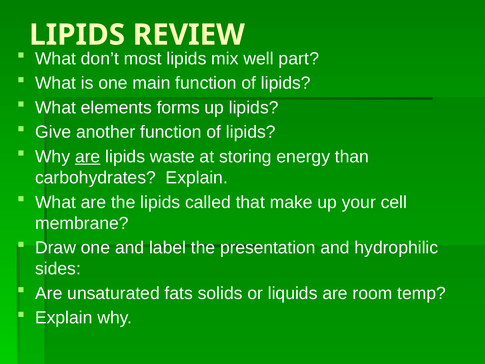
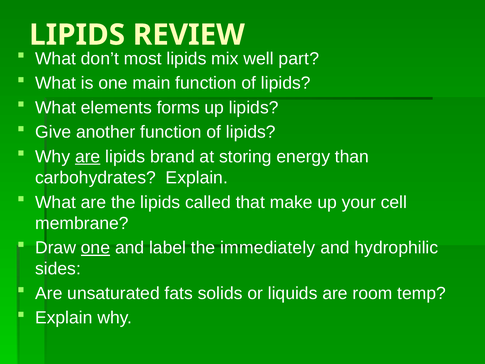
waste: waste -> brand (172, 157)
one underline: none -> present (96, 248)
presentation: presentation -> immediately (268, 248)
